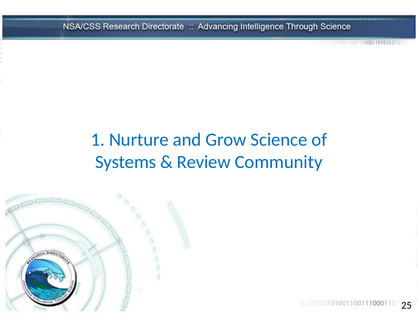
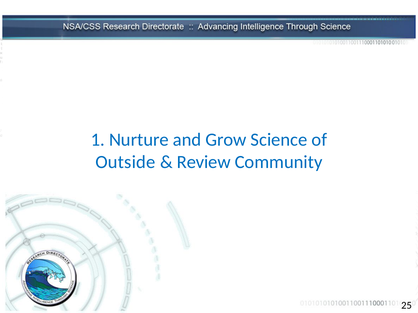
Systems: Systems -> Outside (125, 162)
